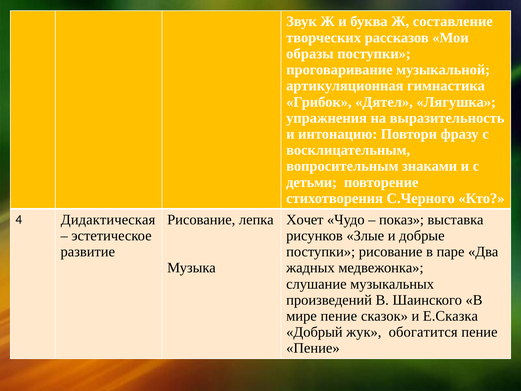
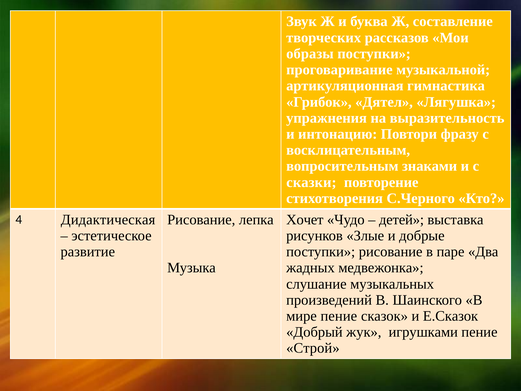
детьми: детьми -> сказки (311, 182)
показ: показ -> детей (401, 219)
Е.Сказка: Е.Сказка -> Е.Сказок (450, 316)
обогатится: обогатится -> игрушками (423, 332)
Пение: Пение -> Строй (313, 348)
